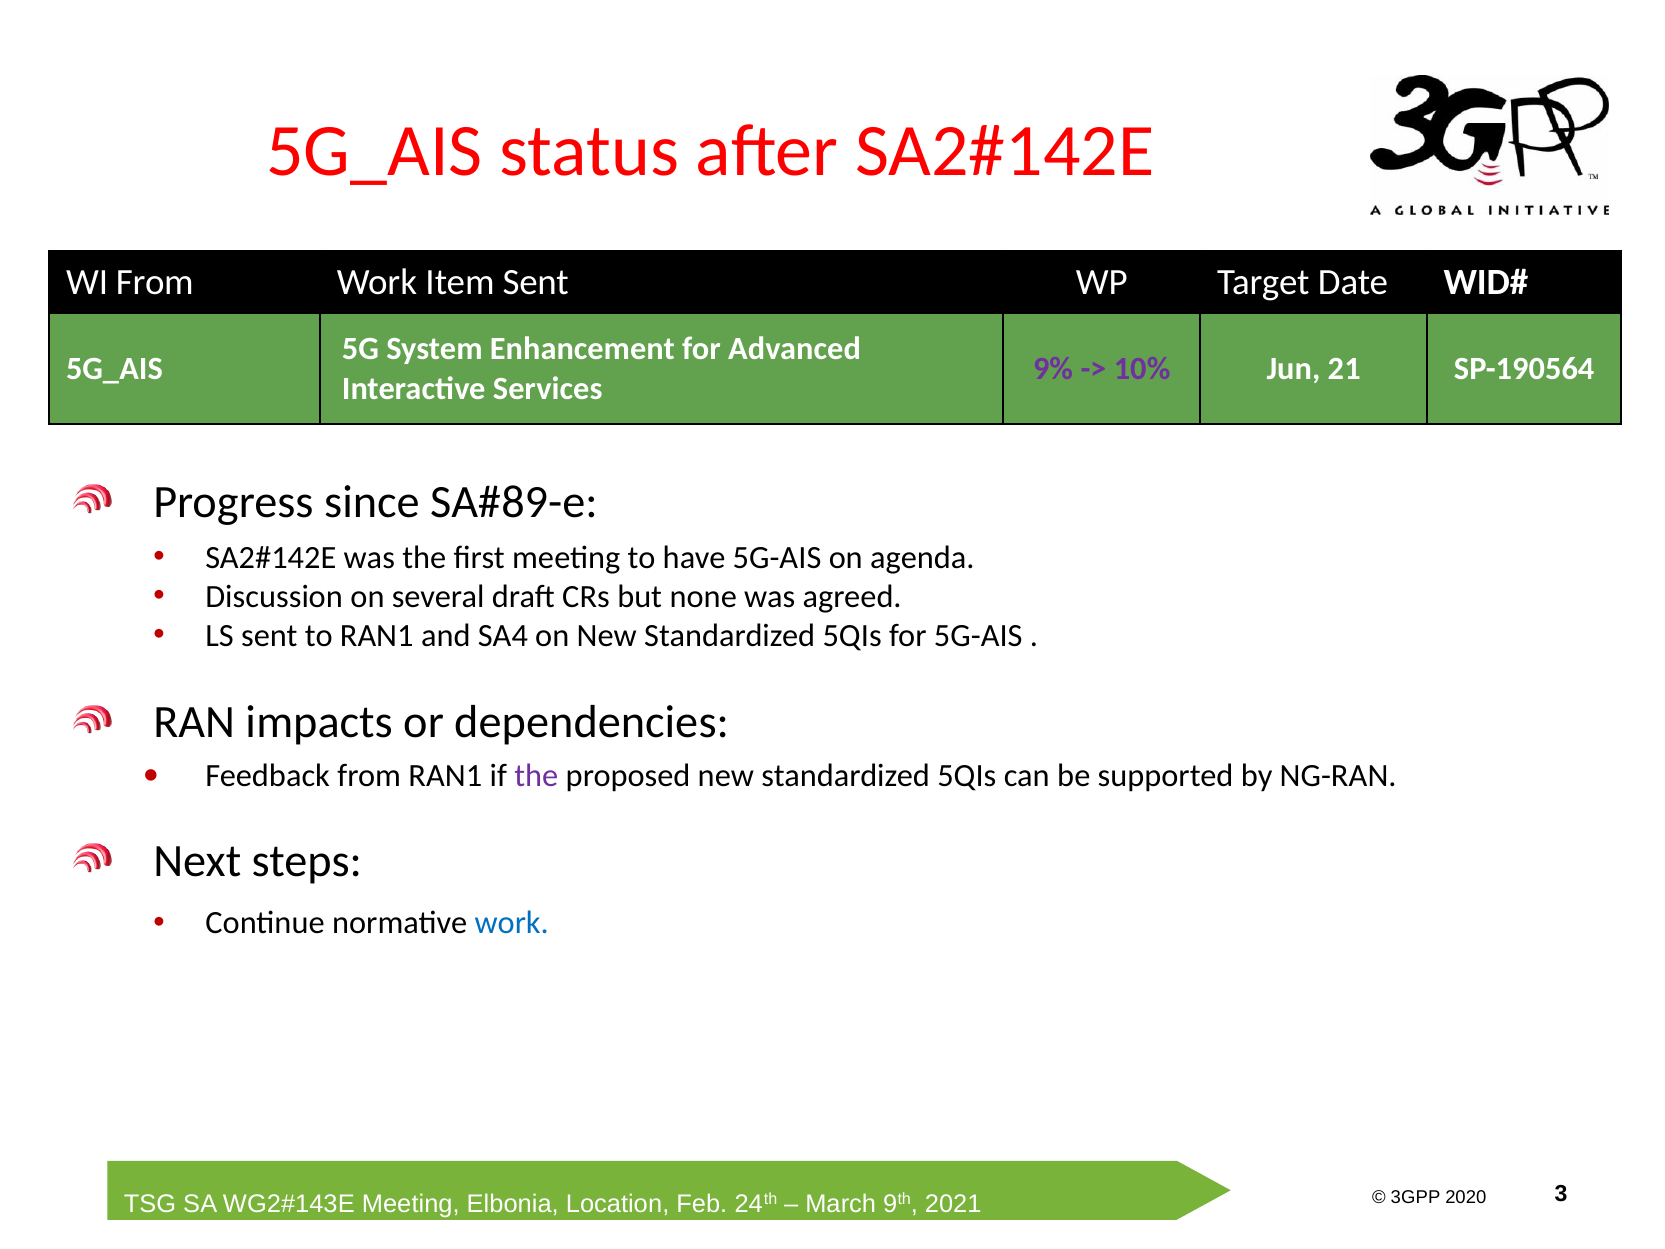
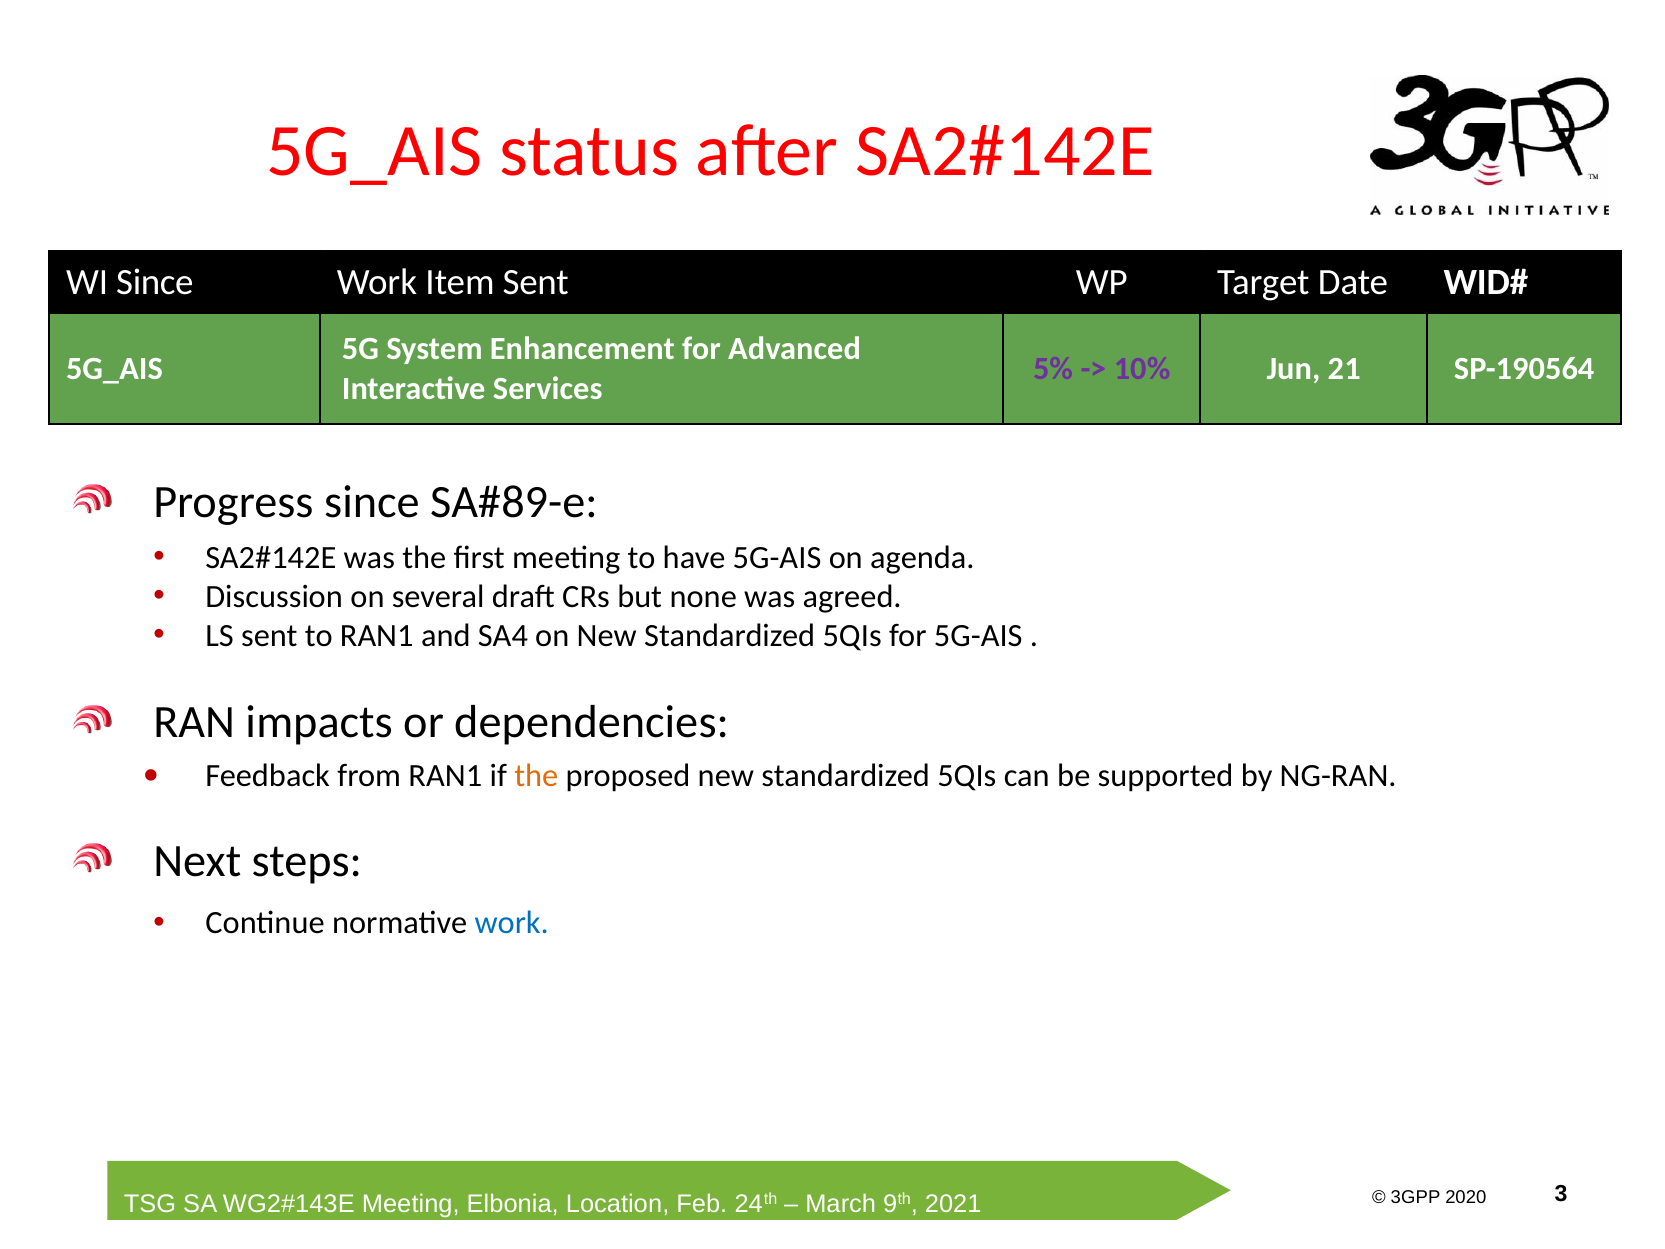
WI From: From -> Since (155, 282)
9%: 9% -> 5% (1053, 369)
the colour: purple -> orange (536, 776)
